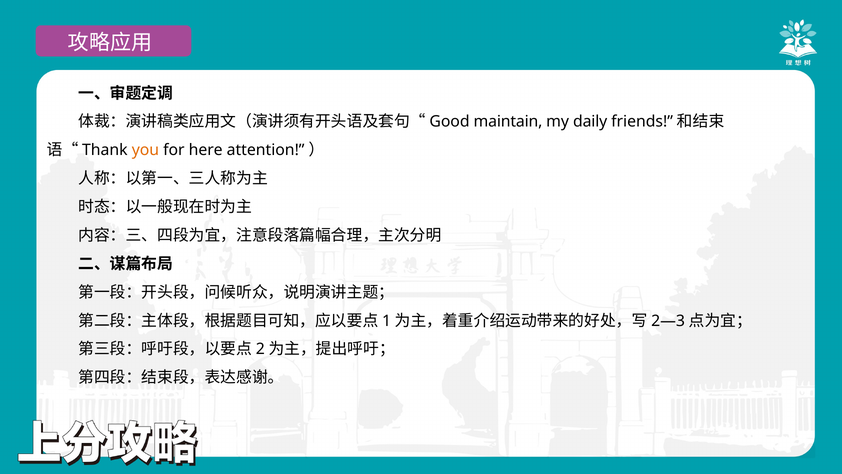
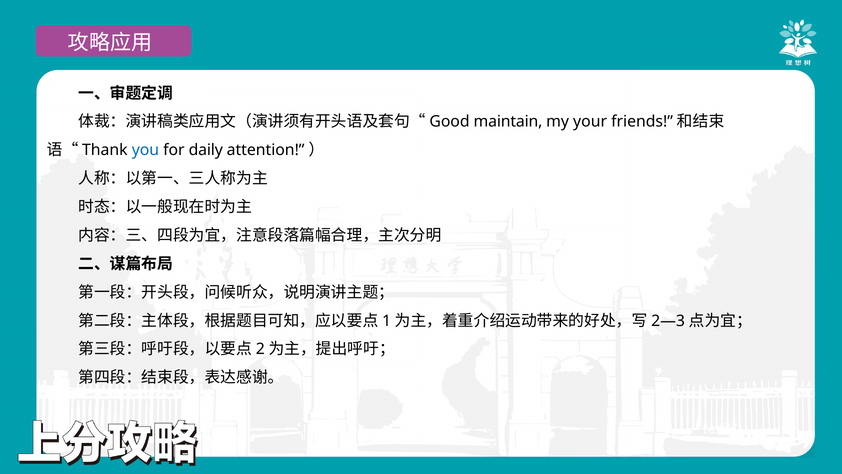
daily: daily -> your (590, 122)
you colour: orange -> blue (145, 150)
here: here -> daily (206, 150)
